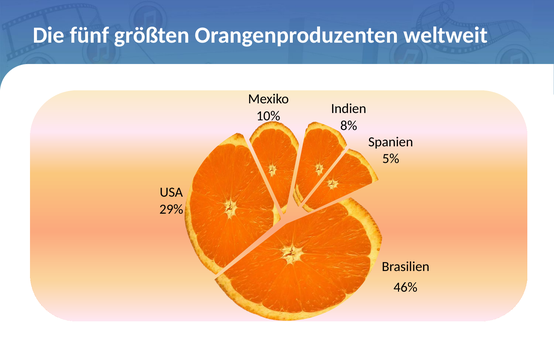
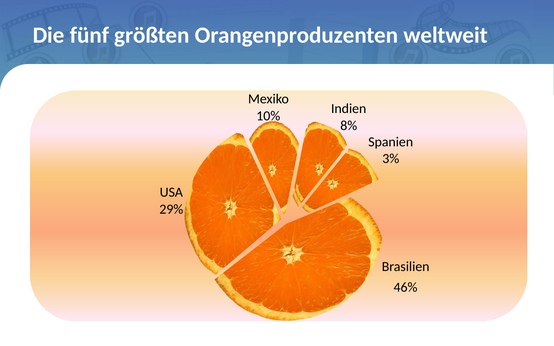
5%: 5% -> 3% (391, 159)
